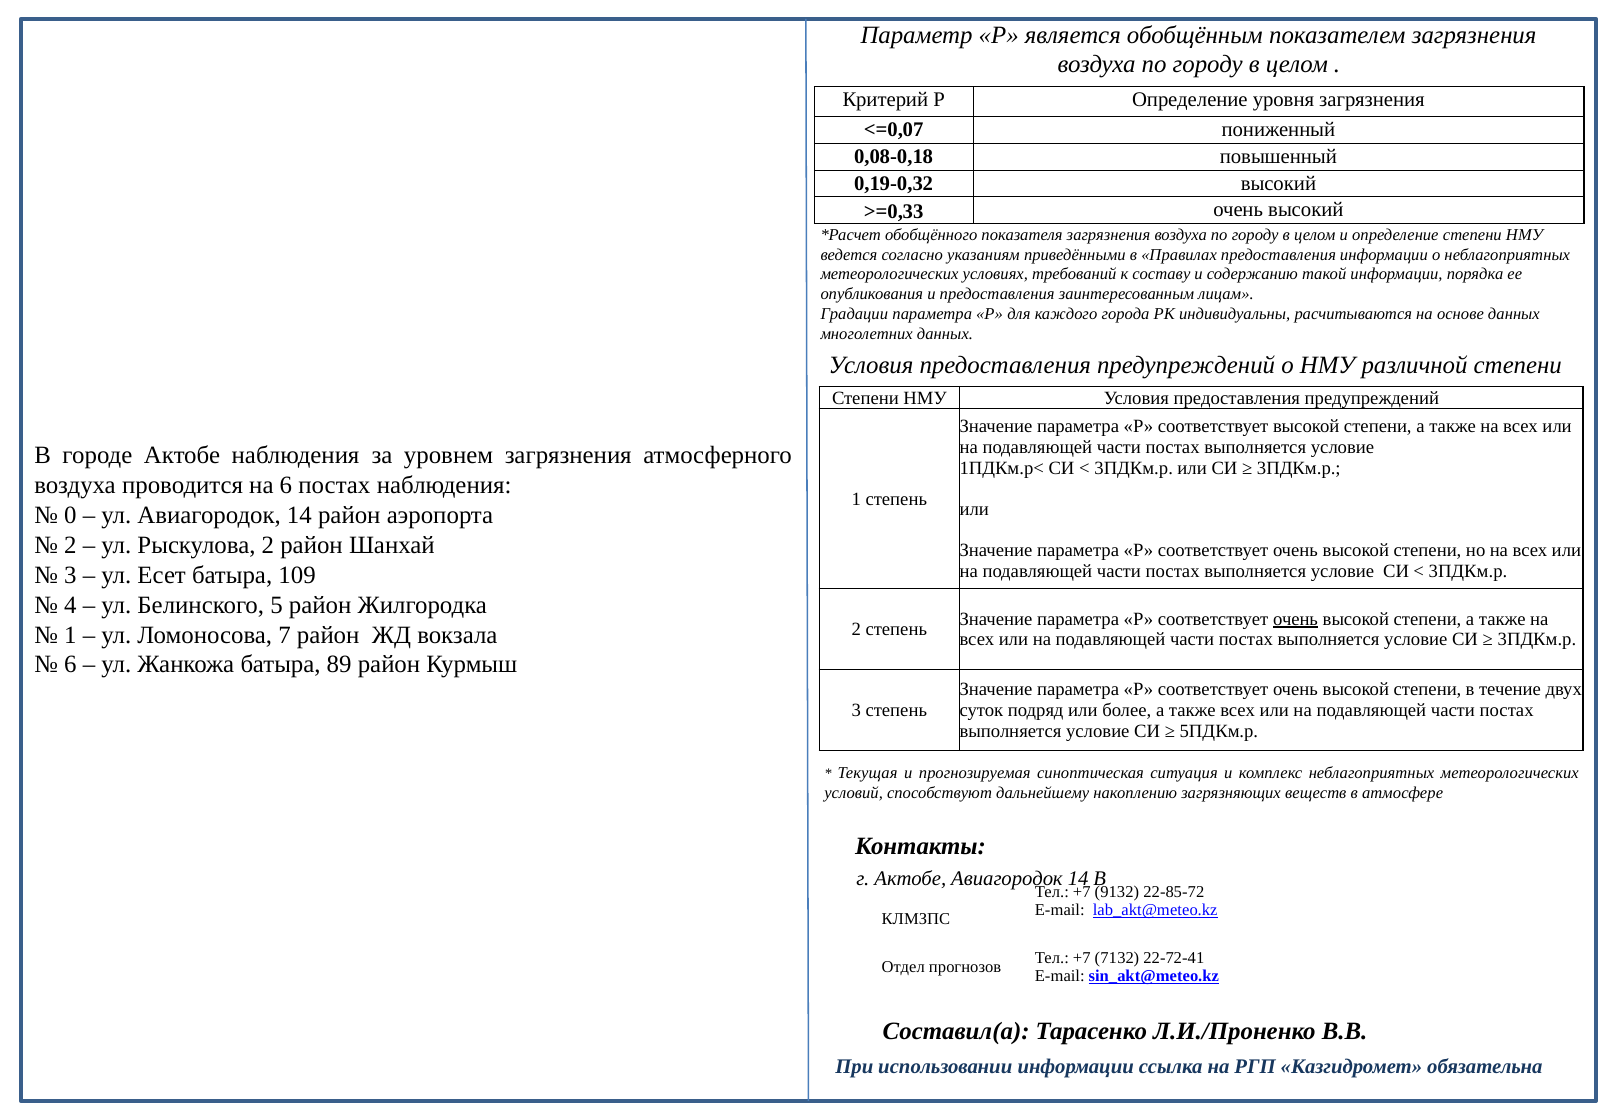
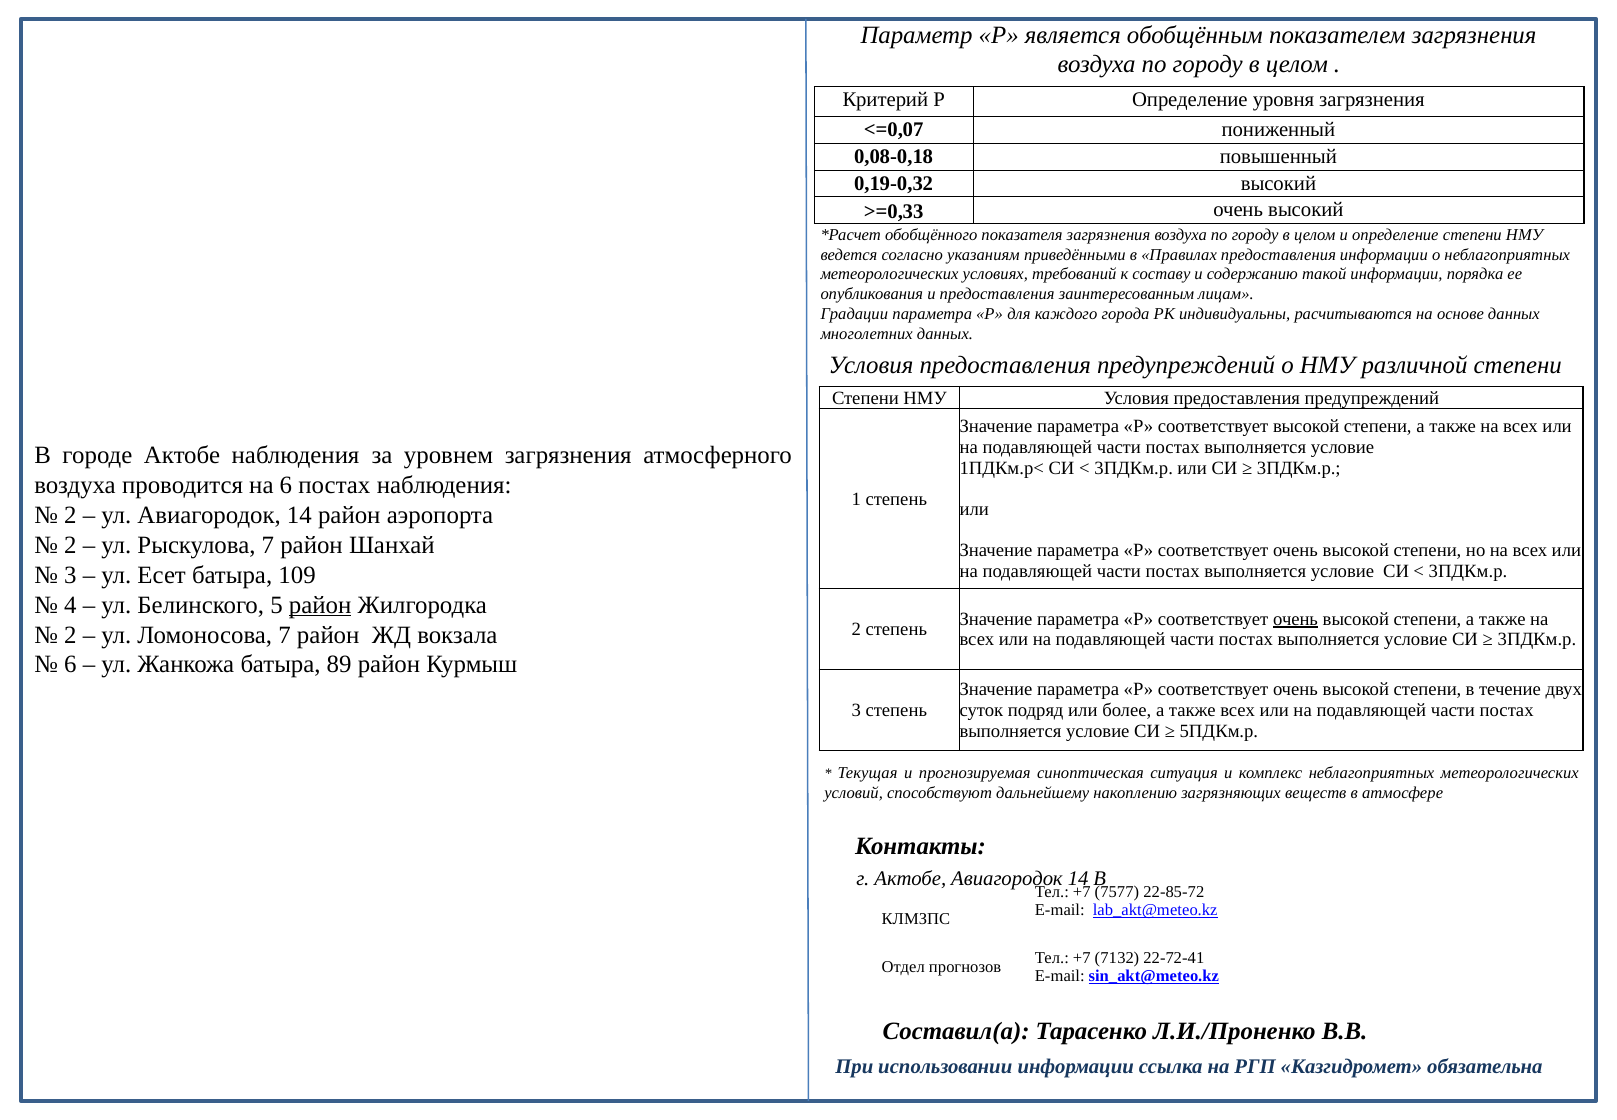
0: 0 -> 2 (70, 515)
Рыскулова 2: 2 -> 7 (268, 545)
район underline: none -> present (320, 605)
1: 1 -> 2 (70, 635)
9132: 9132 -> 7577 (1117, 891)
